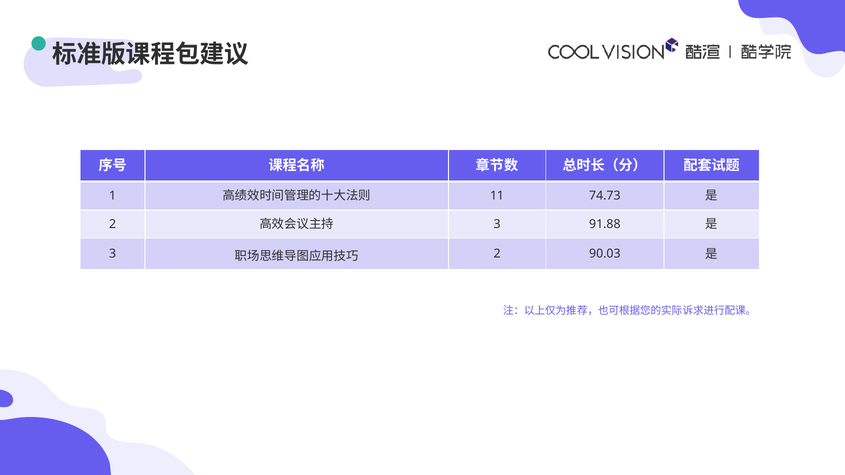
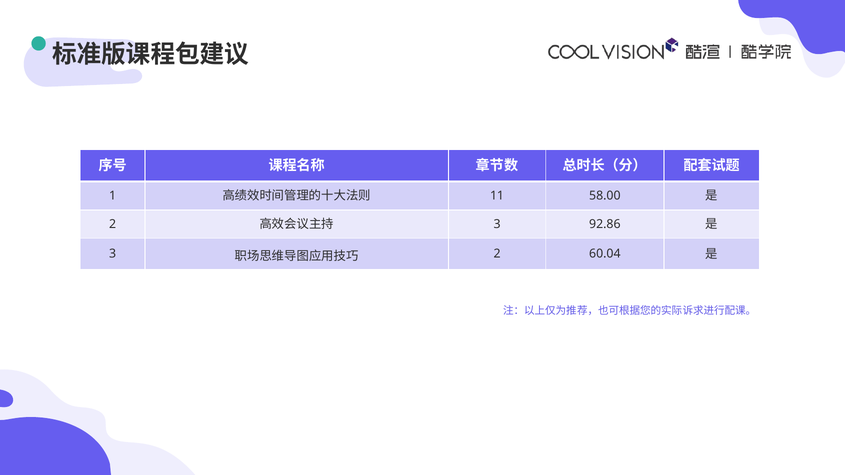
74.73: 74.73 -> 58.00 (605, 196)
91.88: 91.88 -> 92.86 (605, 224)
90.03: 90.03 -> 60.04 (605, 254)
